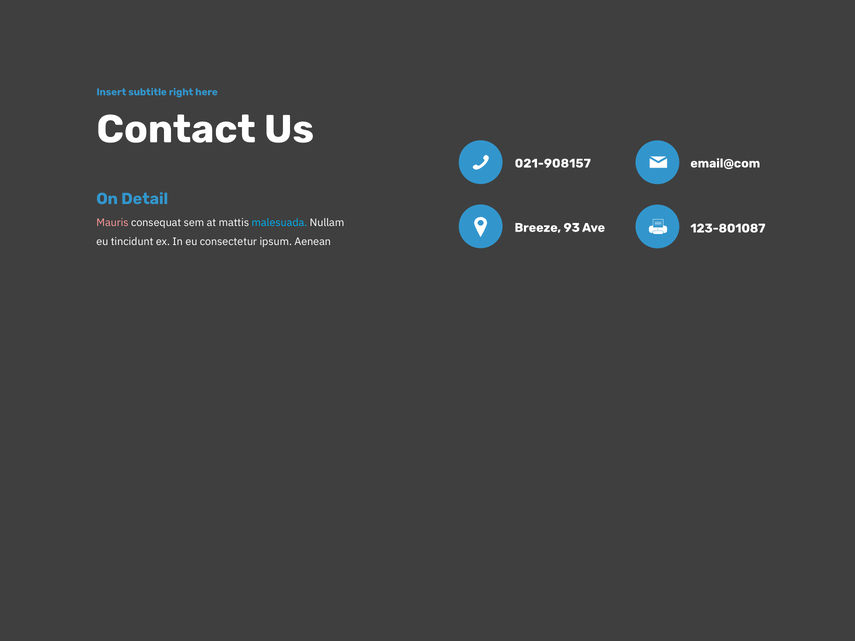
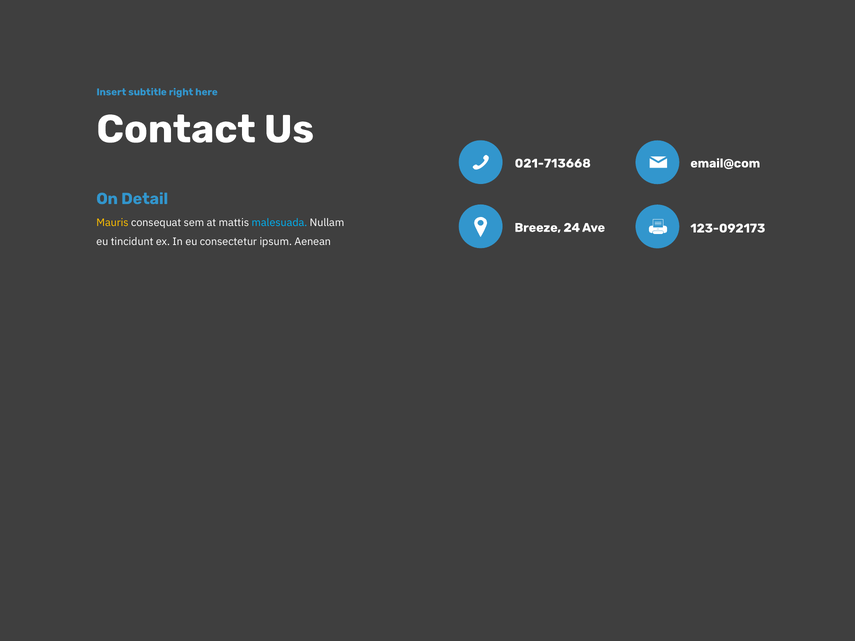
021-908157: 021-908157 -> 021-713668 (553, 163)
Mauris colour: pink -> yellow (112, 223)
93: 93 -> 24 (572, 228)
123-801087: 123-801087 -> 123-092173 (728, 228)
